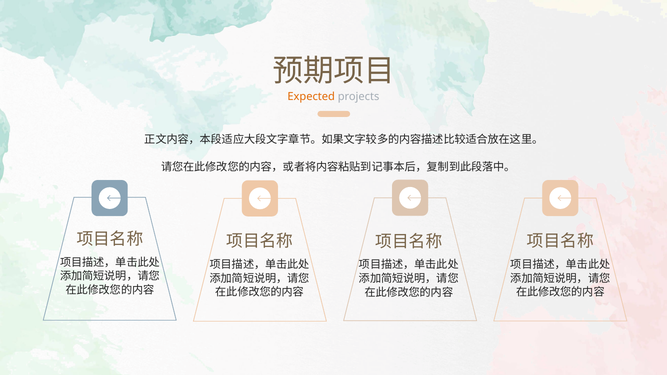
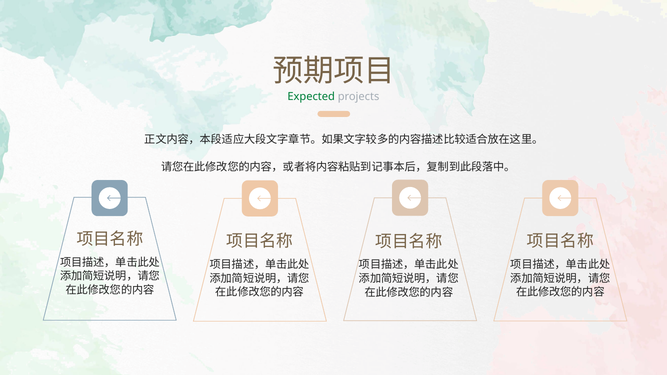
Expected colour: orange -> green (311, 97)
